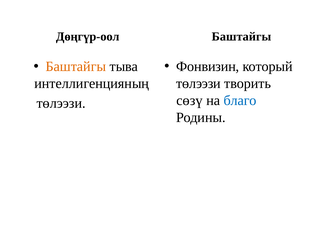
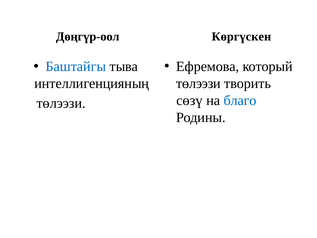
Дөңгүр-оол Баштайгы: Баштайгы -> Көргүскен (241, 37)
Баштайгы colour: orange -> blue (76, 67)
Фонвизин: Фонвизин -> Ефремова (208, 67)
